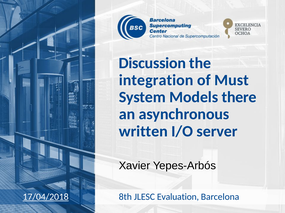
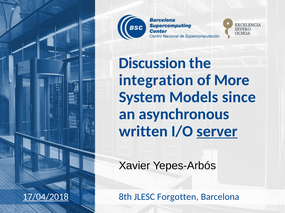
Must: Must -> More (232, 80)
there: there -> since (239, 97)
server underline: none -> present (217, 132)
Evaluation: Evaluation -> Forgotten (178, 198)
